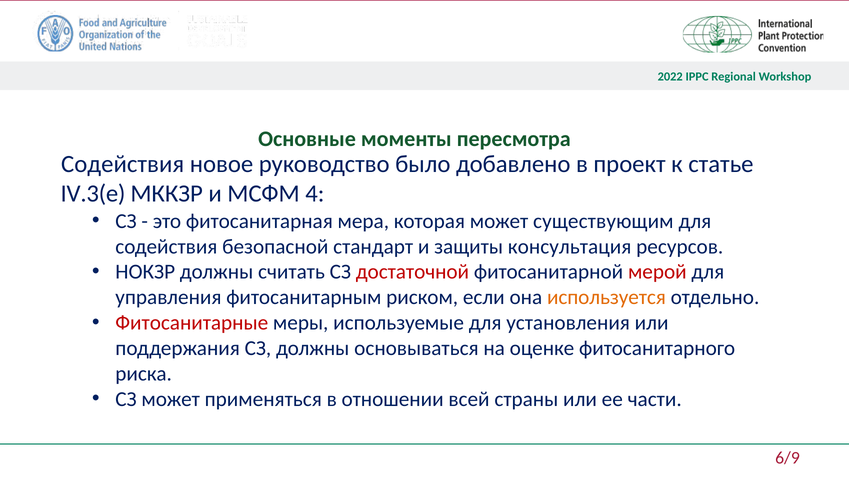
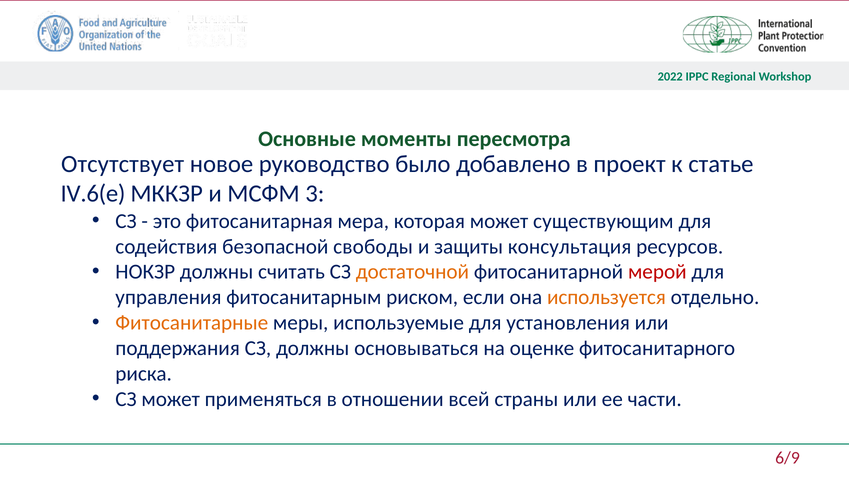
Содействия: Содействия -> Отсутствует (123, 164)
IV.3(e: IV.3(e -> IV.6(e (93, 194)
4: 4 -> 3 (315, 194)
стандарт: стандарт -> свободы (373, 247)
достаточной colour: red -> orange (412, 272)
Фитосанитарные colour: red -> orange (192, 323)
